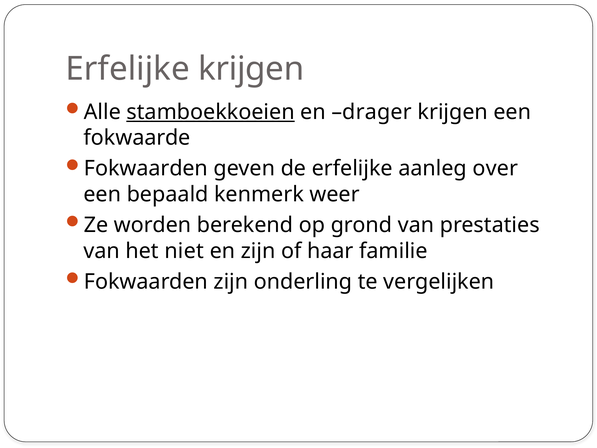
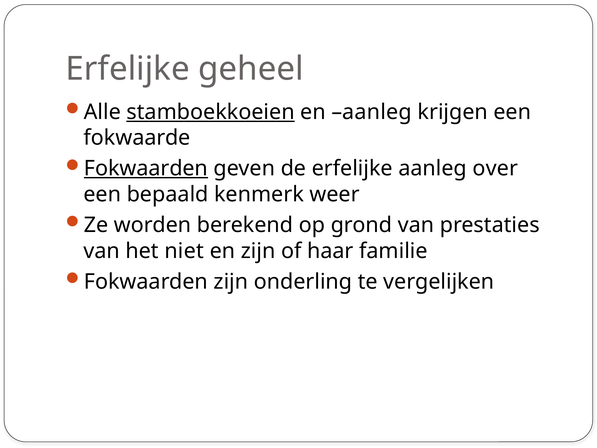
Erfelijke krijgen: krijgen -> geheel (251, 69)
en drager: drager -> aanleg (372, 112)
Fokwaarden underline: none -> present (146, 168)
